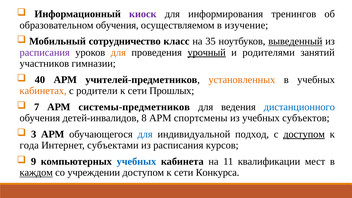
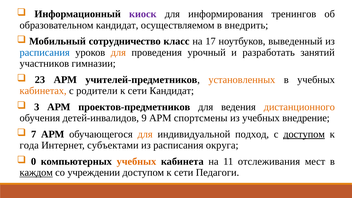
образовательном обучения: обучения -> кандидат (117, 25)
изучение: изучение -> внедрить (246, 25)
35: 35 -> 17 (211, 41)
выведенный underline: present -> none (295, 41)
расписания colour: purple -> blue (45, 52)
урочный underline: present -> none (207, 52)
родителями: родителями -> разработать (269, 52)
40: 40 -> 23 (40, 80)
сети Прошлых: Прошлых -> Кандидат (172, 91)
7: 7 -> 3 (37, 107)
системы-предметников: системы-предметников -> проектов-предметников (134, 107)
дистанционного colour: blue -> orange (299, 107)
8: 8 -> 9 (144, 118)
субъектов: субъектов -> внедрение (306, 118)
3: 3 -> 7 (34, 134)
для colour: blue -> orange (145, 134)
курсов: курсов -> округа (222, 145)
9: 9 -> 0 (34, 161)
учебных colour: blue -> orange (136, 161)
квалификации: квалификации -> отслеживания (269, 161)
Конкурса: Конкурса -> Педагоги (217, 173)
